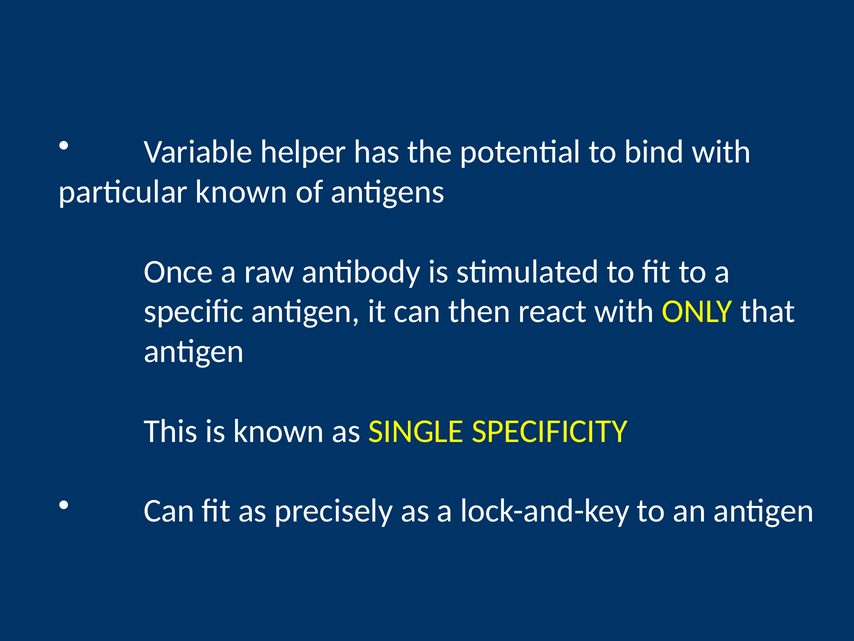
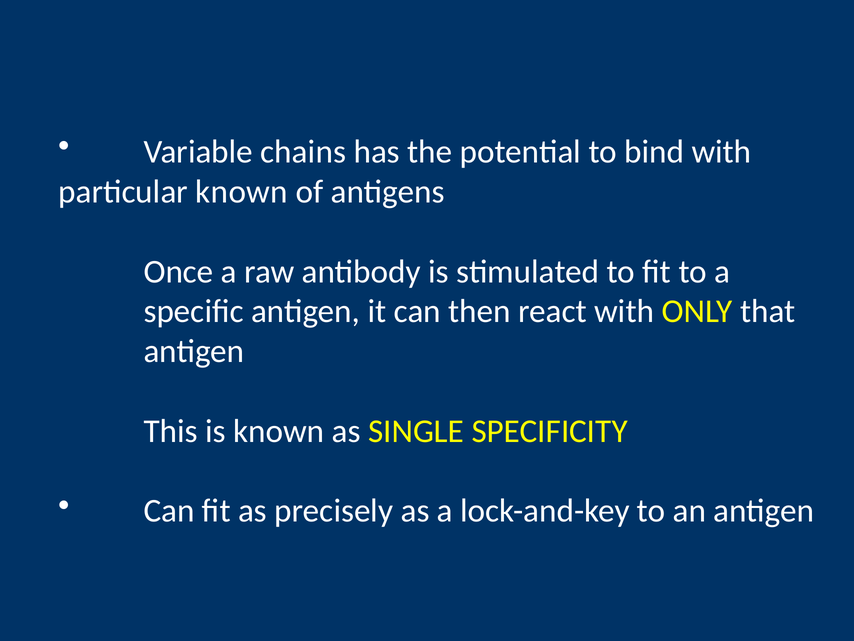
helper: helper -> chains (303, 152)
